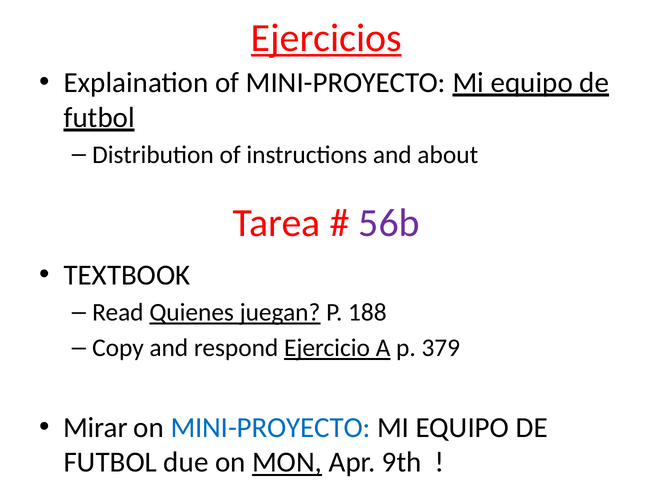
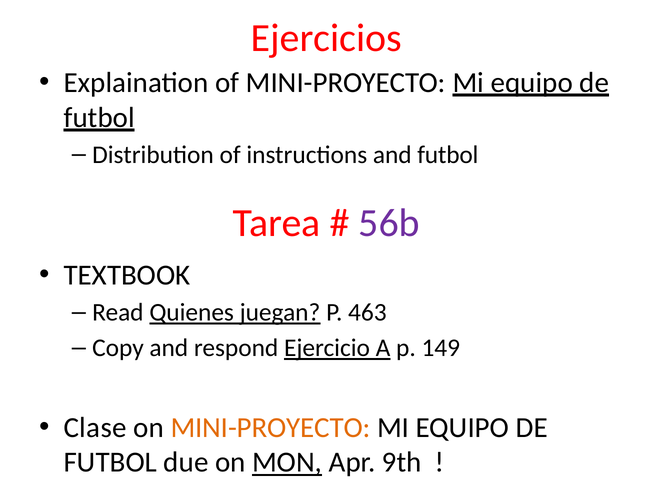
Ejercicios underline: present -> none (326, 38)
and about: about -> futbol (448, 155)
188: 188 -> 463 (367, 312)
379: 379 -> 149 (441, 348)
Mirar: Mirar -> Clase (95, 427)
MINI-PROYECTO colour: blue -> orange (271, 427)
